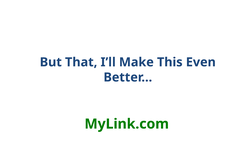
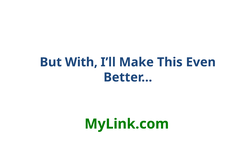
That: That -> With (81, 62)
